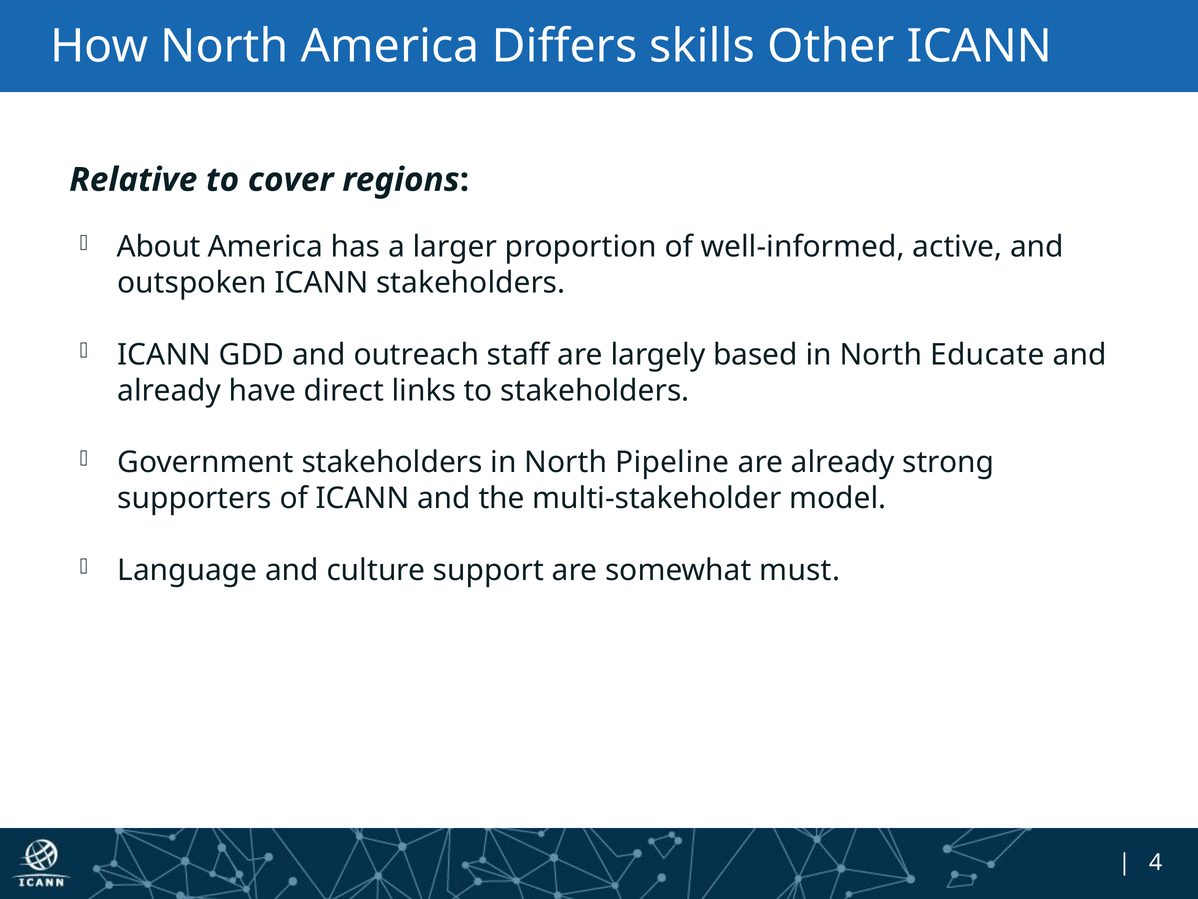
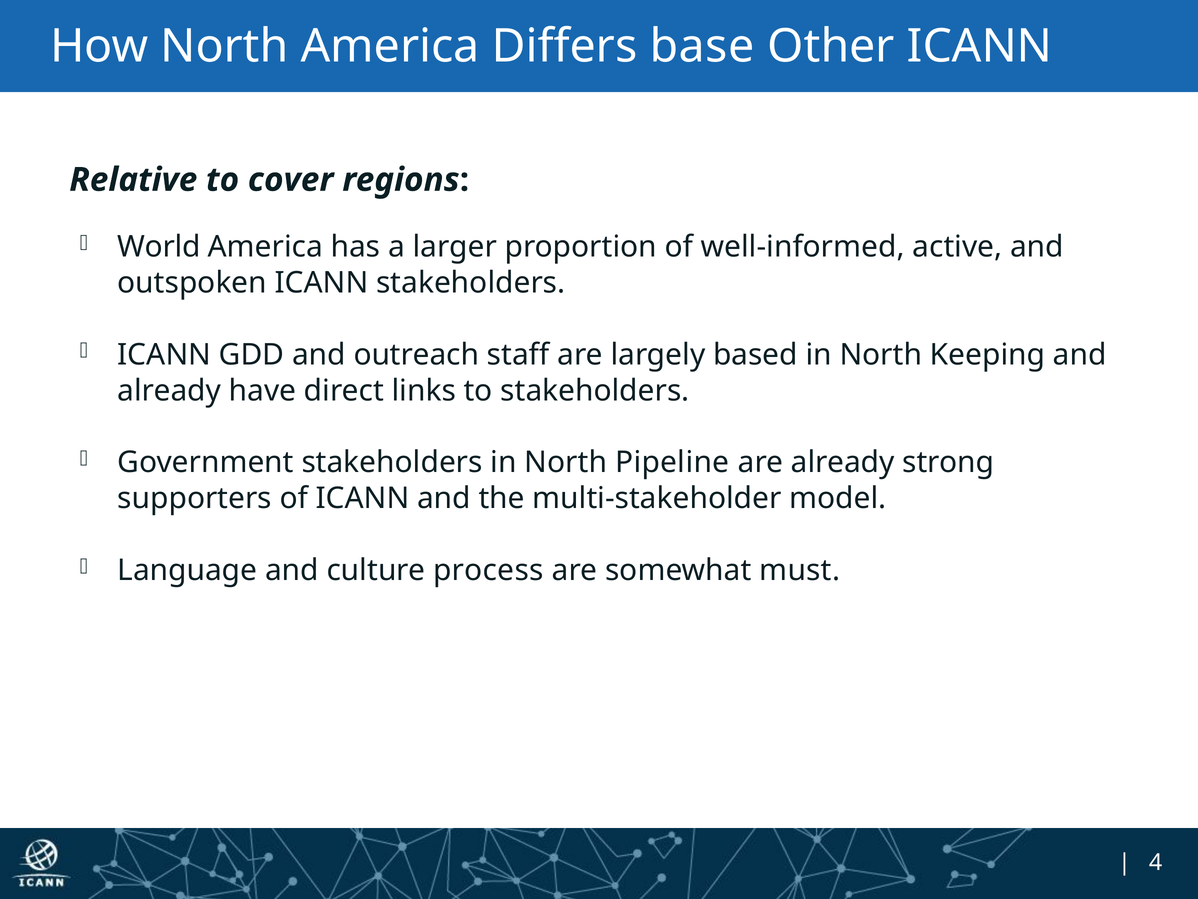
skills: skills -> base (702, 46)
About: About -> World (159, 247)
Educate: Educate -> Keeping (988, 355)
support: support -> process (488, 570)
